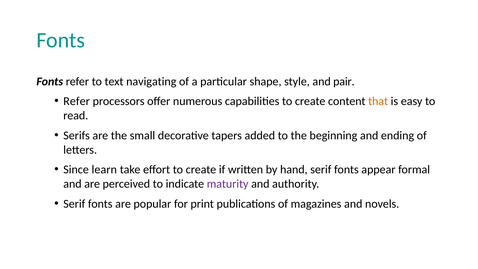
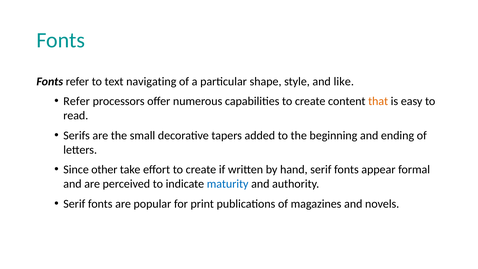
pair: pair -> like (344, 81)
learn: learn -> other (104, 170)
maturity colour: purple -> blue (228, 184)
